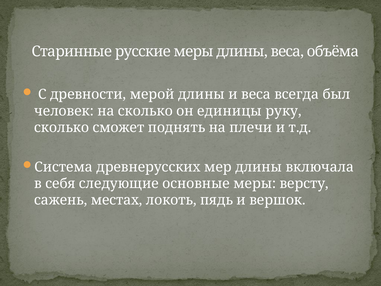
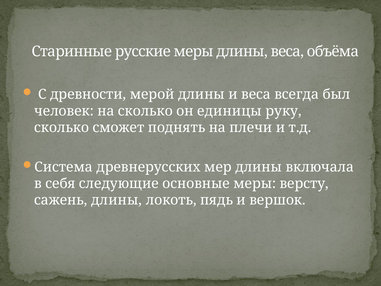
сажень местах: местах -> длины (116, 200)
